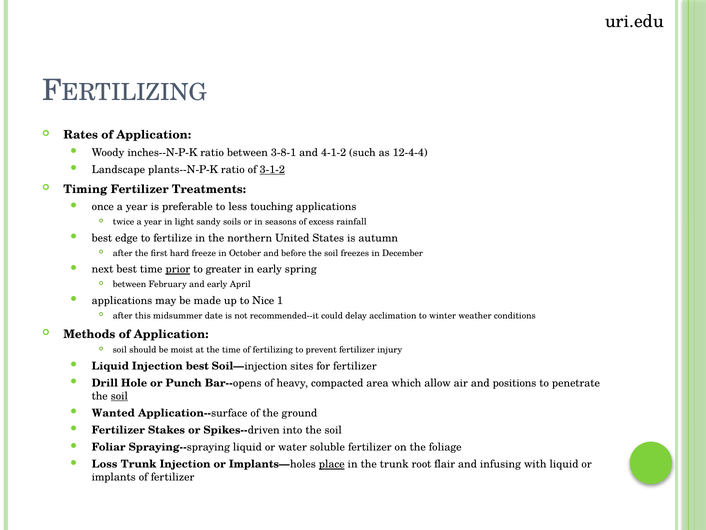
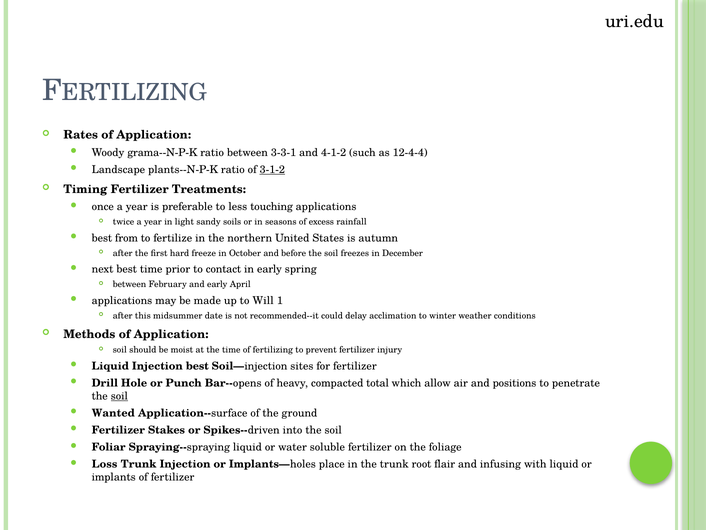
inches--N-P-K: inches--N-P-K -> grama--N-P-K (162, 152)
3-8-1: 3-8-1 -> 3-3-1 (284, 152)
edge: edge -> from (126, 238)
prior underline: present -> none (178, 269)
greater: greater -> contact (223, 269)
Nice: Nice -> Will (263, 300)
area: area -> total (378, 383)
place underline: present -> none (332, 464)
